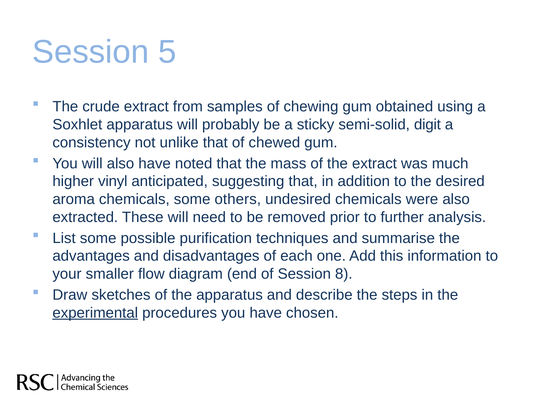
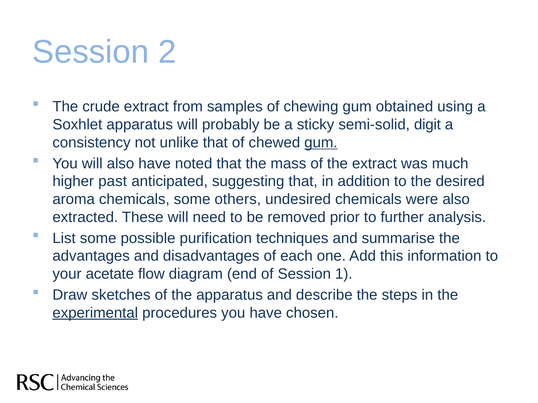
5: 5 -> 2 (167, 52)
gum underline: none -> present (321, 143)
vinyl: vinyl -> past (113, 182)
smaller: smaller -> acetate (110, 274)
8: 8 -> 1 (344, 274)
